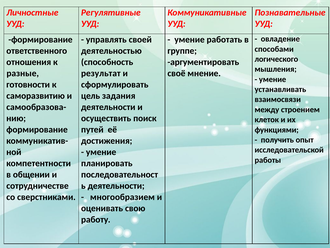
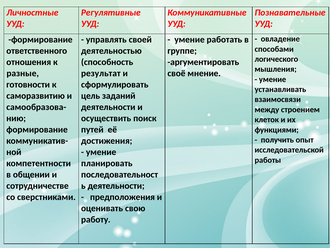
задания: задания -> заданий (119, 96)
многообразием: многообразием -> предположения (122, 197)
